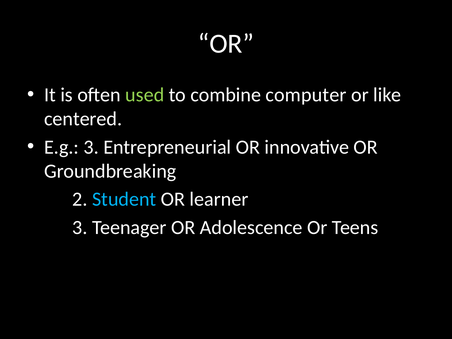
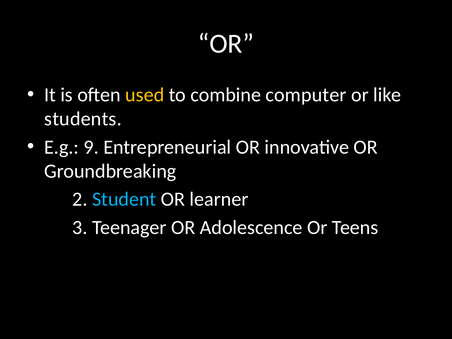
used colour: light green -> yellow (145, 95)
centered: centered -> students (83, 119)
E.g 3: 3 -> 9 (91, 147)
